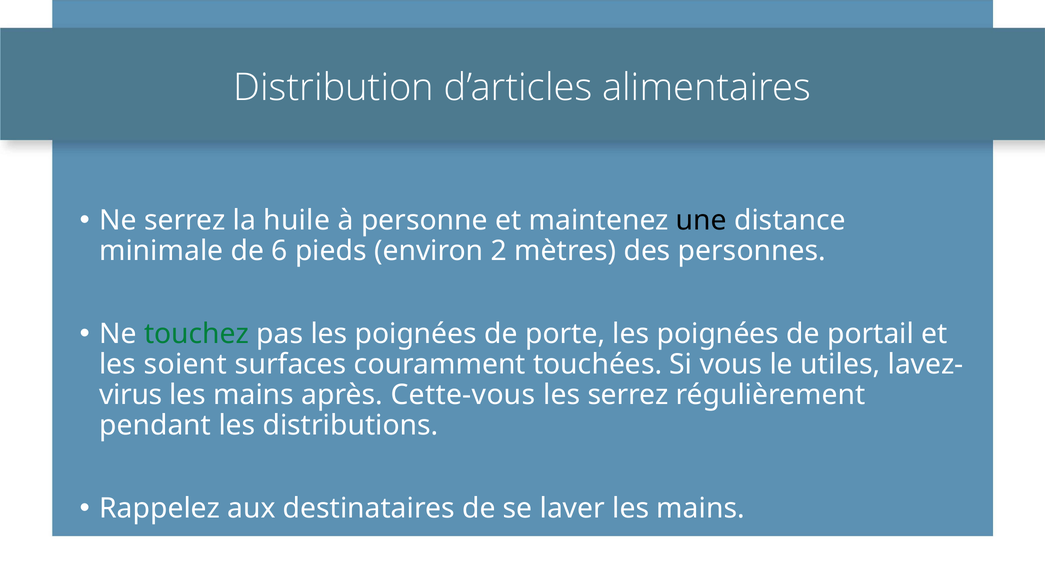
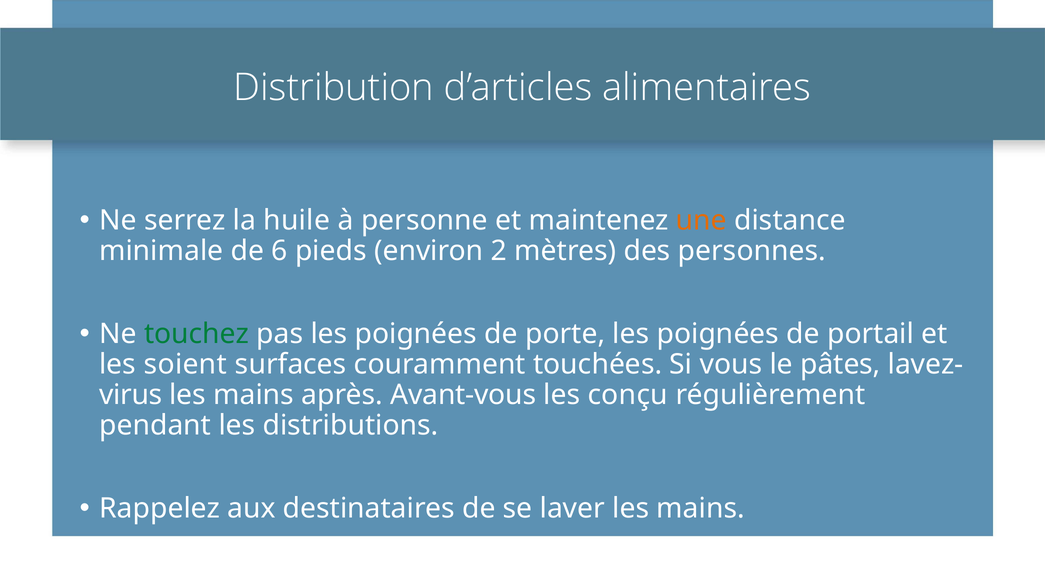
une colour: black -> orange (701, 220)
utiles: utiles -> pâtes (840, 364)
Cette-vous: Cette-vous -> Avant-vous (463, 395)
les serrez: serrez -> conçu (628, 395)
